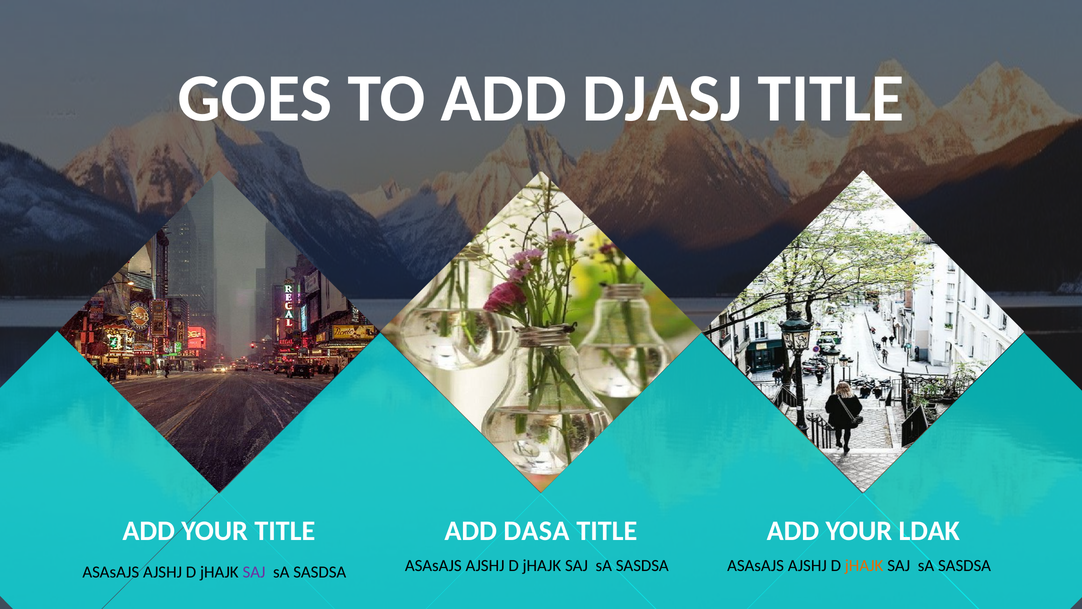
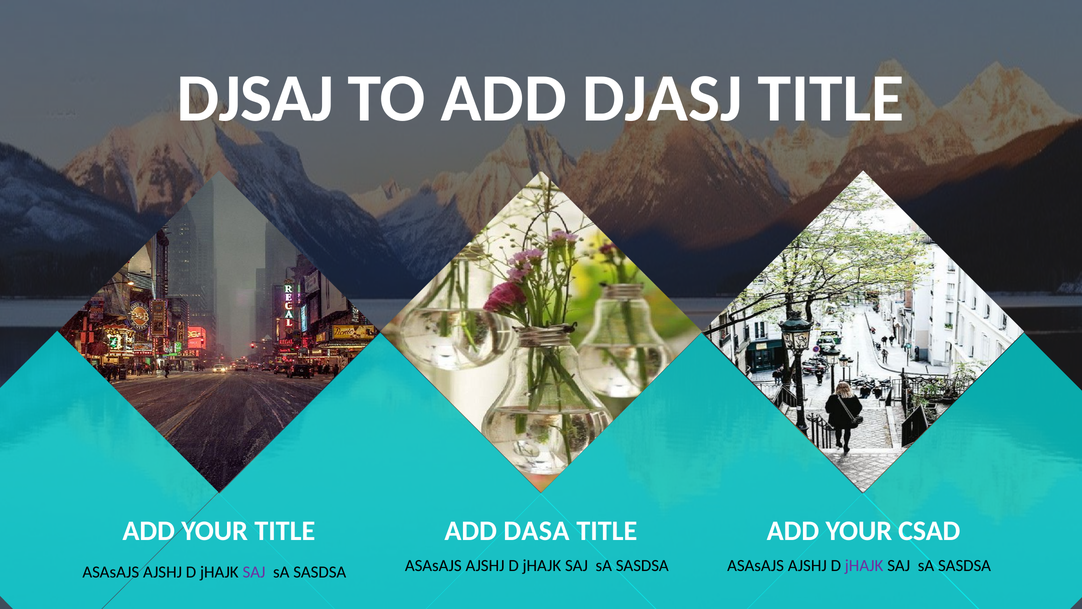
GOES: GOES -> DJSAJ (255, 98)
LDAK: LDAK -> CSAD (929, 531)
jHAJK colour: orange -> purple (864, 565)
